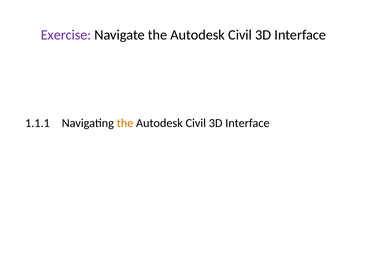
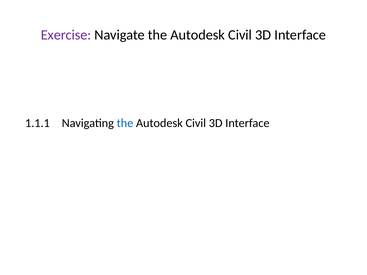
the colour: orange -> blue (125, 123)
